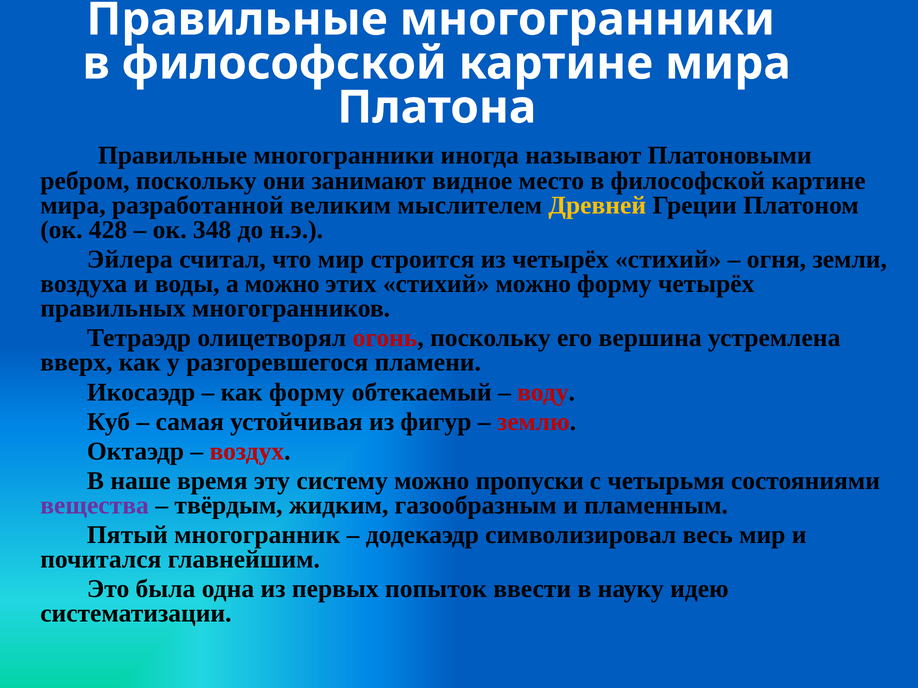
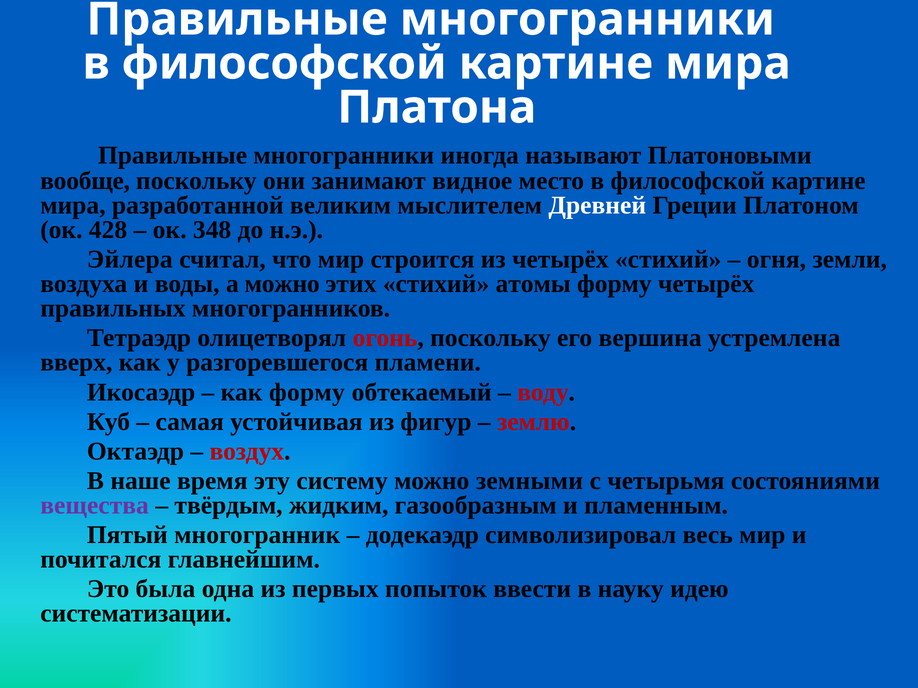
ребром: ребром -> вообще (85, 181)
Древней colour: yellow -> white (597, 206)
стихий можно: можно -> атомы (533, 284)
пропуски: пропуски -> земными (529, 481)
